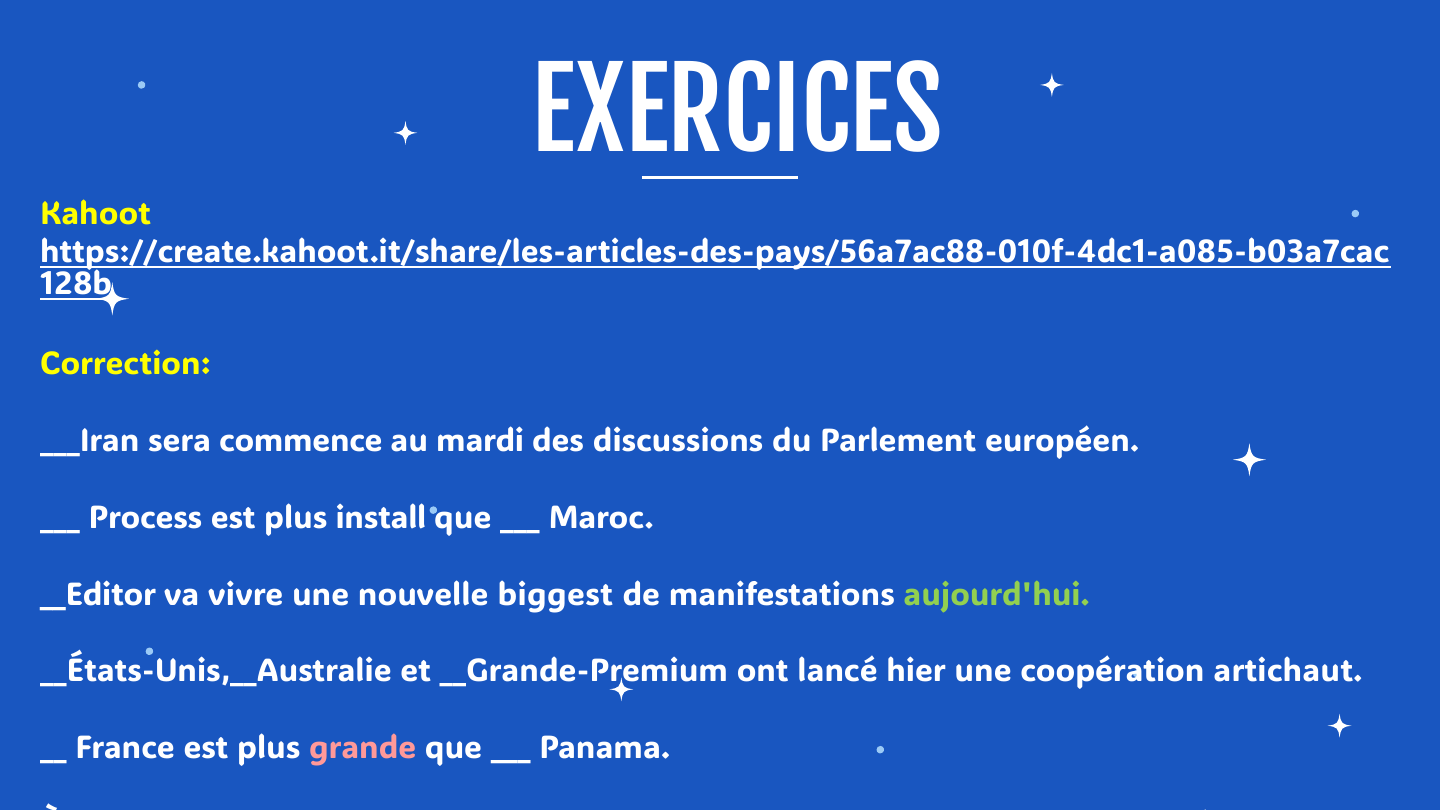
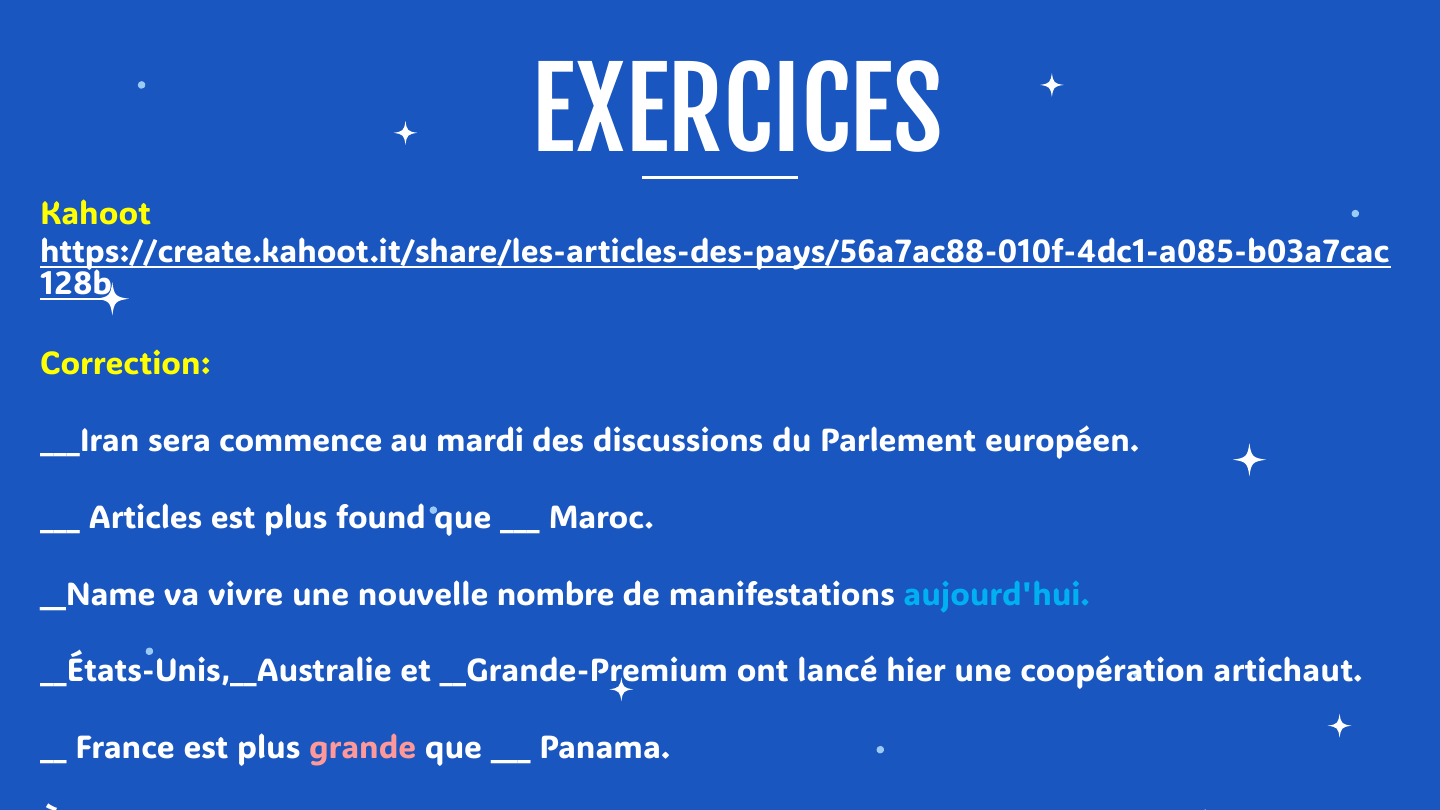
Process: Process -> Articles (145, 518)
install: install -> found (381, 518)
__Editor: __Editor -> __Name (98, 595)
biggest: biggest -> nombre (556, 595)
aujourd'hui colour: light green -> light blue (997, 595)
